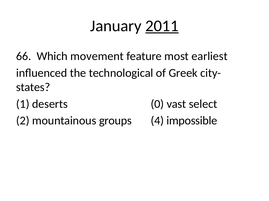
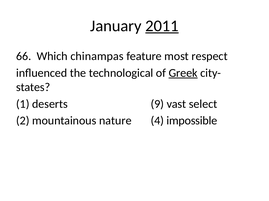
movement: movement -> chinampas (97, 56)
earliest: earliest -> respect (210, 56)
Greek underline: none -> present (183, 73)
0: 0 -> 9 (157, 104)
groups: groups -> nature (115, 121)
